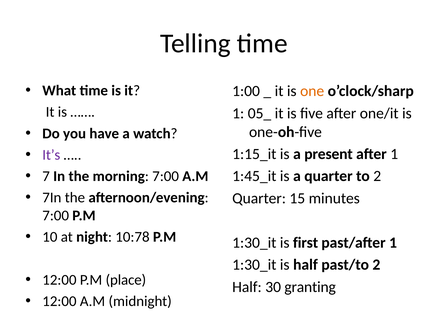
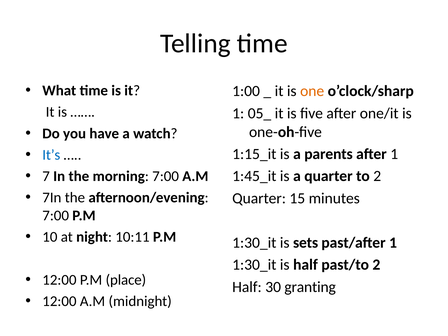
It’s colour: purple -> blue (51, 155)
present: present -> parents (329, 154)
10:78: 10:78 -> 10:11 (132, 237)
first: first -> sets (306, 243)
